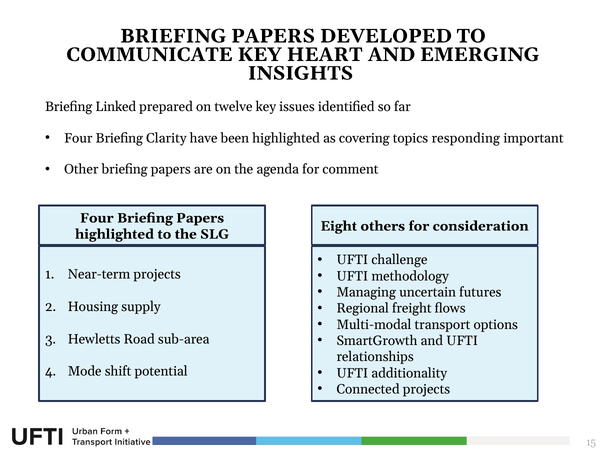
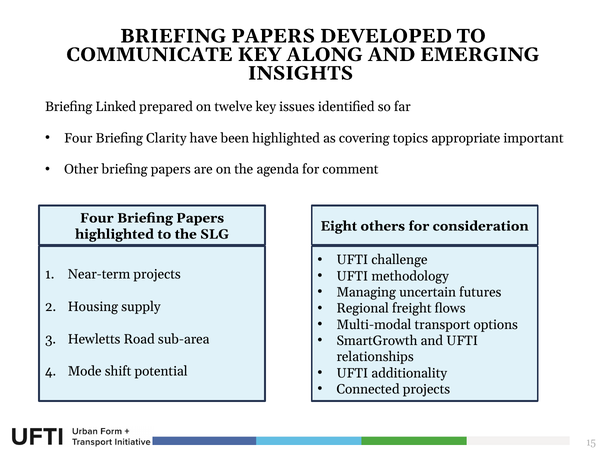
HEART: HEART -> ALONG (325, 55)
responding: responding -> appropriate (466, 138)
